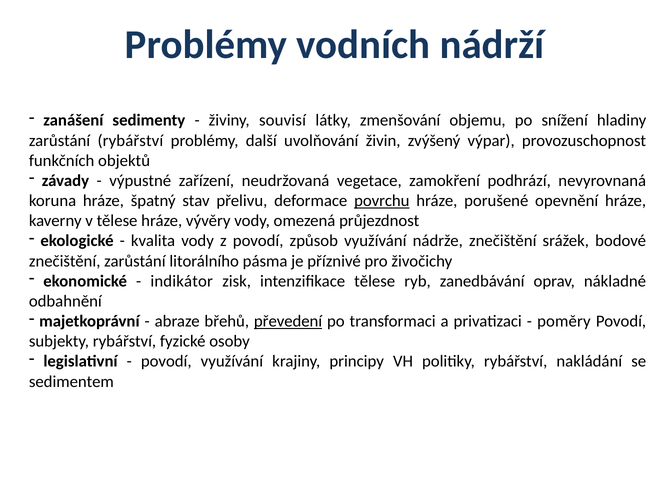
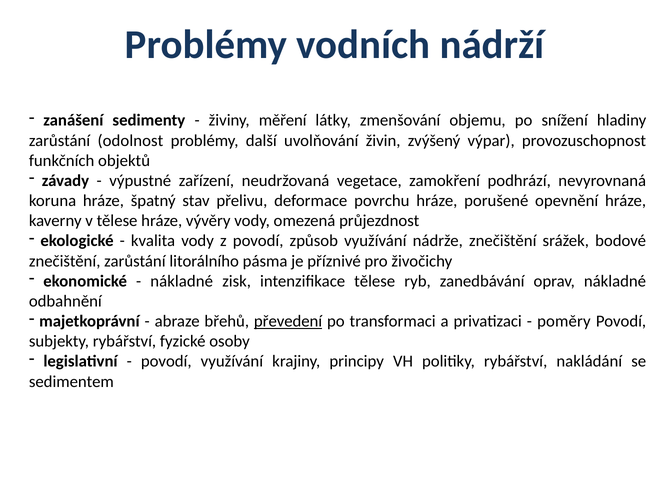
souvisí: souvisí -> měření (283, 121)
zarůstání rybářství: rybářství -> odolnost (130, 141)
povrchu underline: present -> none (382, 201)
indikátor: indikátor -> nákladné (182, 281)
